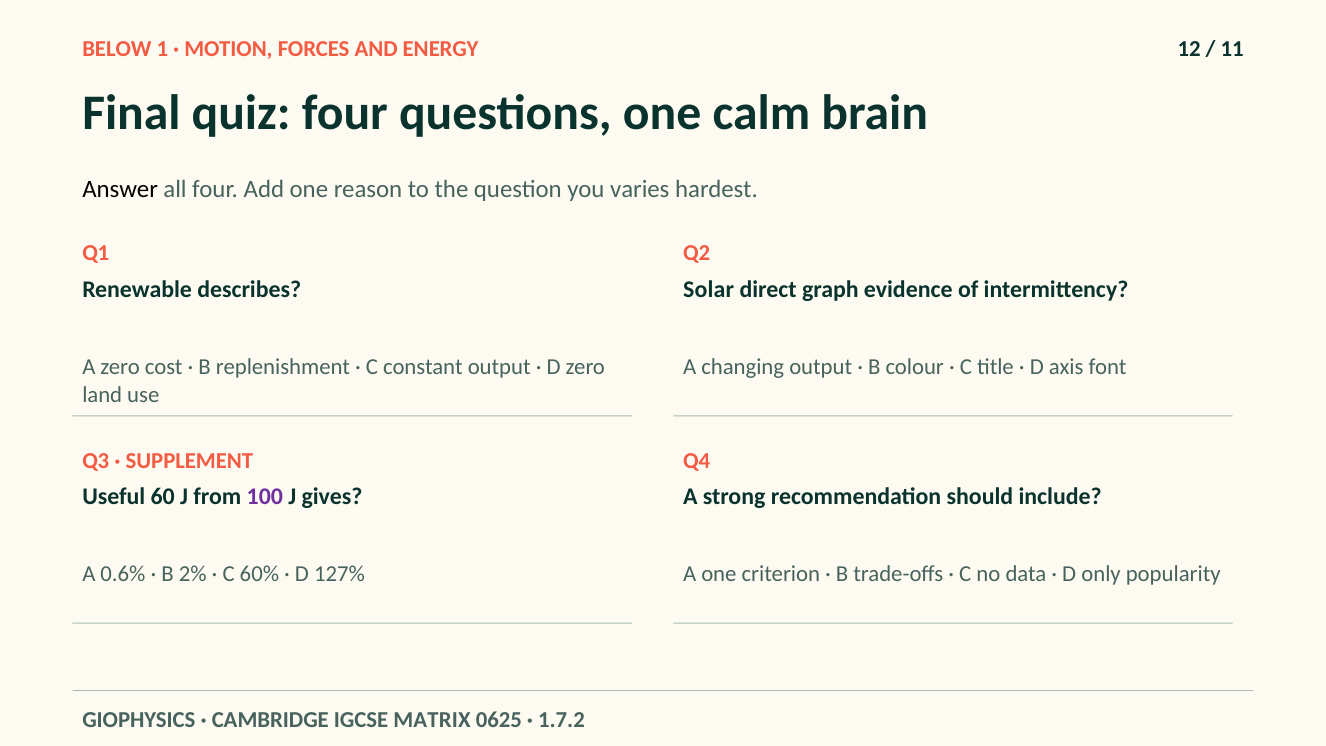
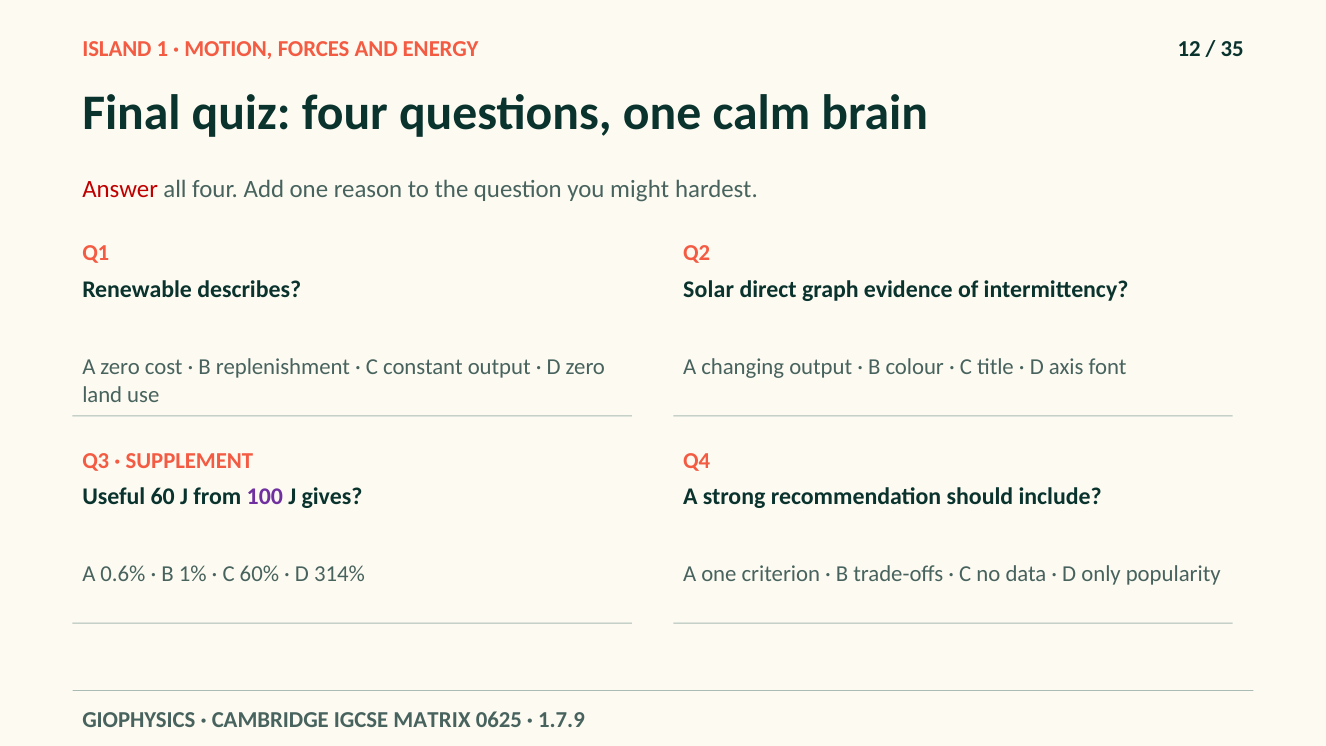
BELOW: BELOW -> ISLAND (117, 49)
11: 11 -> 35 (1232, 49)
Answer colour: black -> red (120, 189)
varies: varies -> might (640, 189)
2%: 2% -> 1% (193, 574)
127%: 127% -> 314% (339, 574)
1.7.2: 1.7.2 -> 1.7.9 (561, 719)
